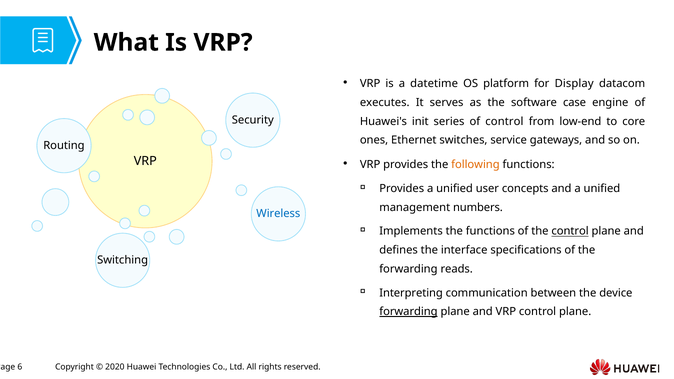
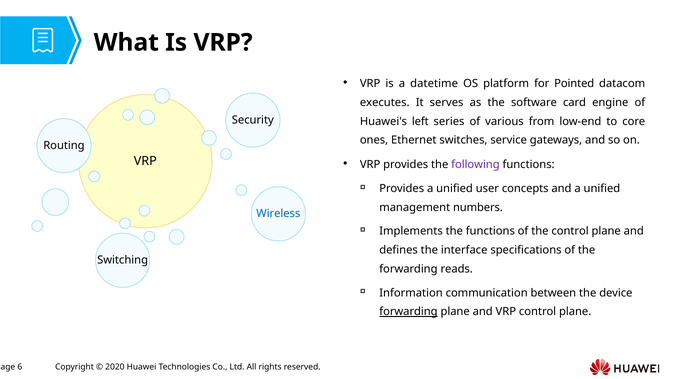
Display: Display -> Pointed (574, 84)
case: case -> card (575, 103)
init: init -> left (420, 121)
of control: control -> various (504, 121)
following colour: orange -> purple (475, 165)
control underline: present -> none (570, 231)
Interpreting: Interpreting -> Information (411, 293)
